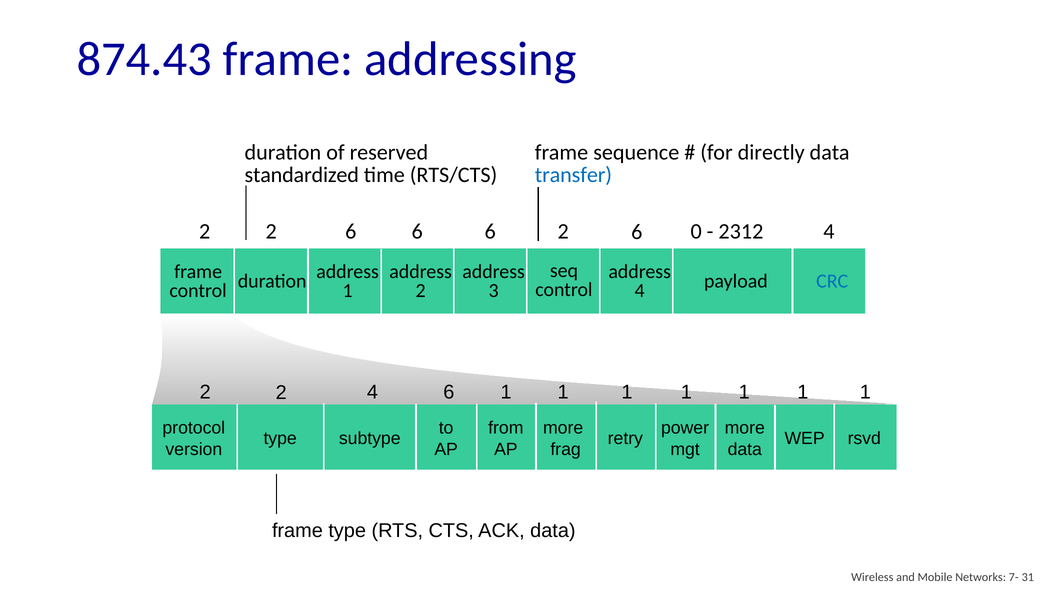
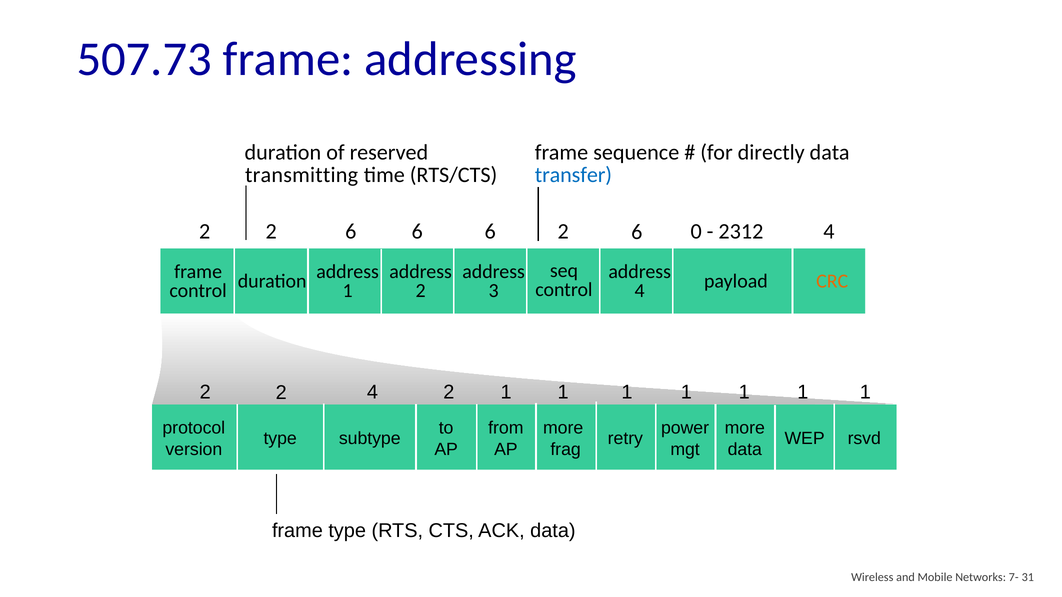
874.43: 874.43 -> 507.73 (144, 59)
standardized: standardized -> transmitting (302, 175)
CRC colour: blue -> orange (832, 281)
4 6: 6 -> 2 (449, 392)
